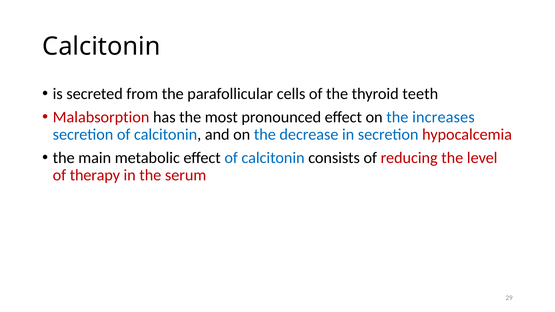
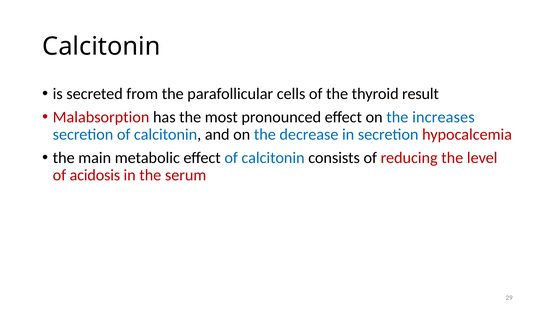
teeth: teeth -> result (420, 94)
therapy: therapy -> acidosis (95, 175)
